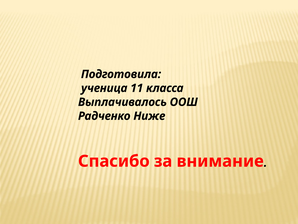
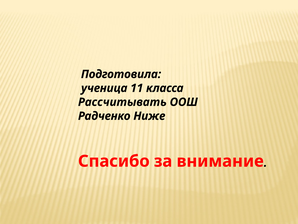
Выплачивалось: Выплачивалось -> Рассчитывать (122, 102)
